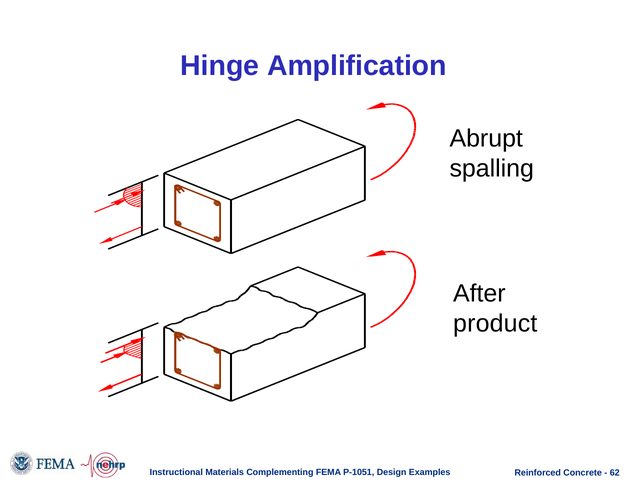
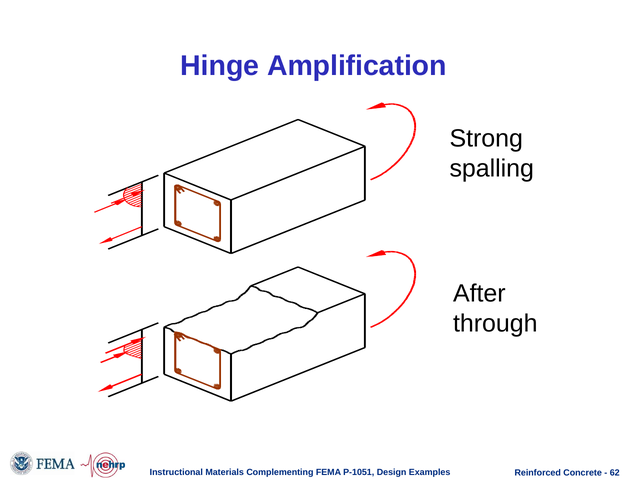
Abrupt: Abrupt -> Strong (486, 139)
product: product -> through (495, 324)
